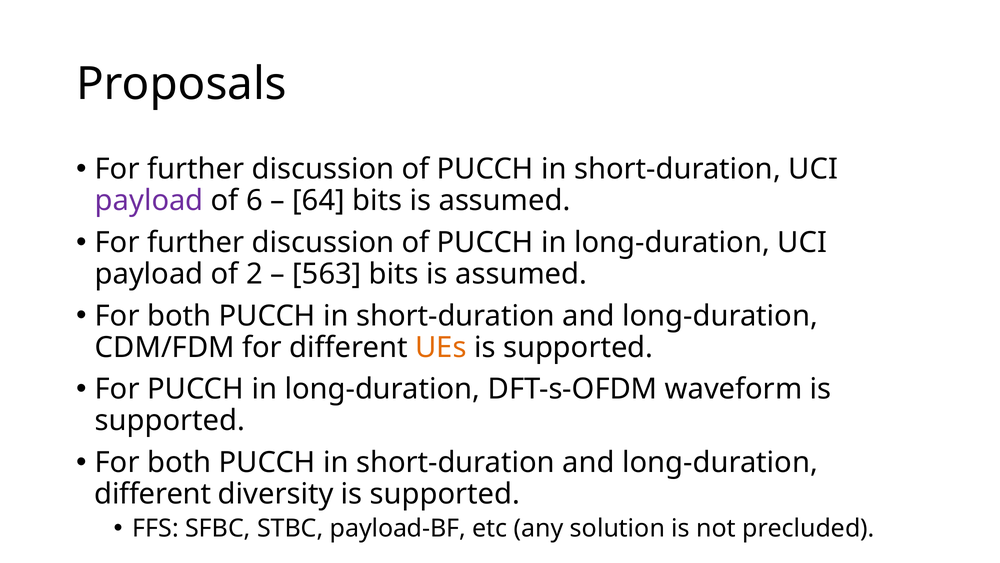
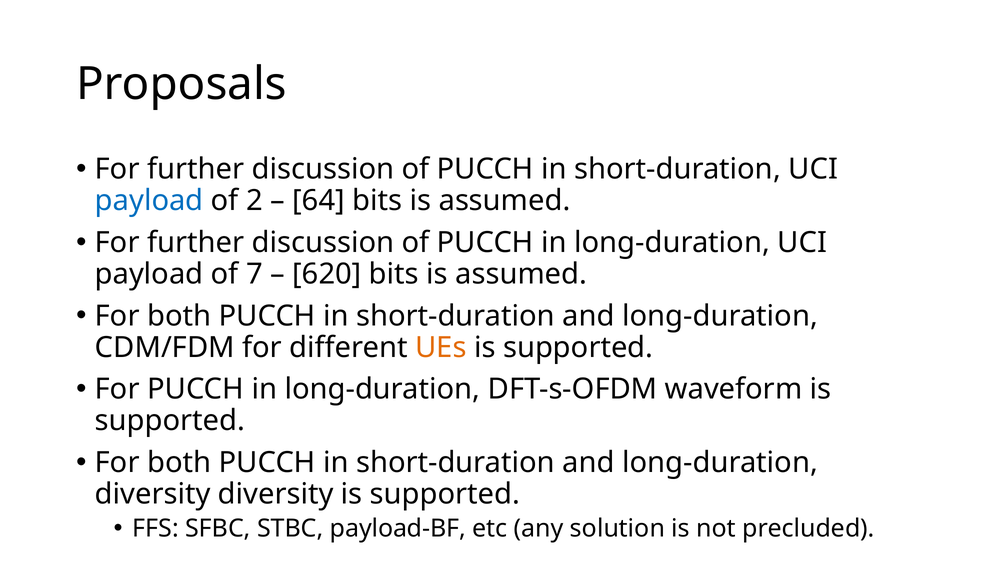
payload colour: purple -> blue (149, 200)
6: 6 -> 2 (254, 200)
2: 2 -> 7 (254, 274)
563: 563 -> 620 (327, 274)
different: different -> diversity (153, 494)
